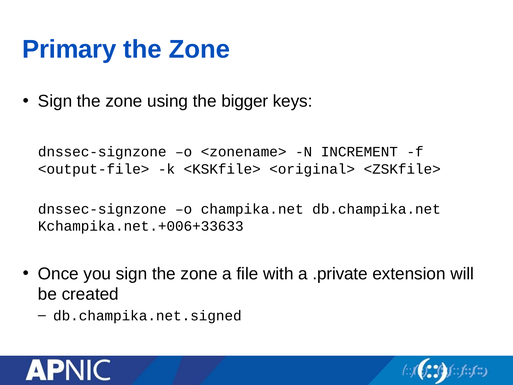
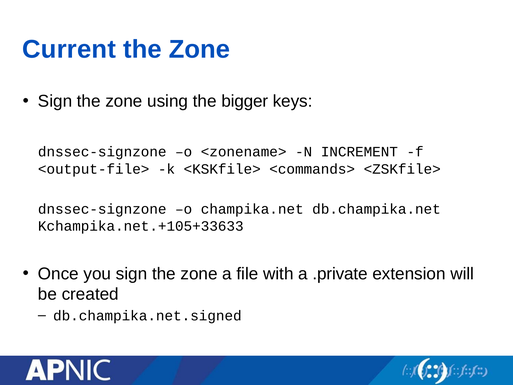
Primary: Primary -> Current (69, 49)
<original>: <original> -> <commands> (312, 169)
Kchampika.net.+006+33633: Kchampika.net.+006+33633 -> Kchampika.net.+105+33633 (141, 226)
